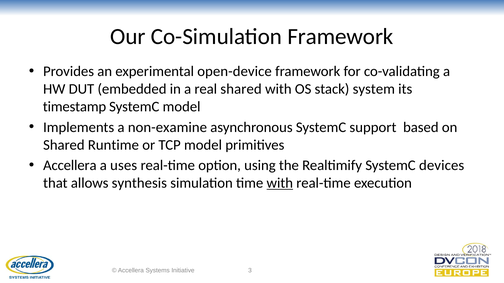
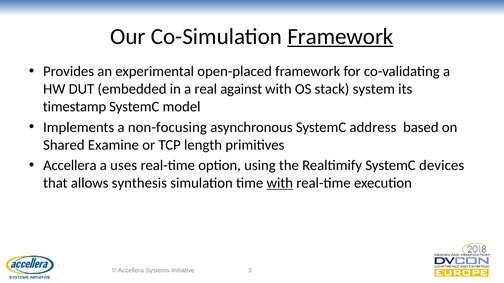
Framework underline: none -> present (340, 37)
open-device: open-device -> open-placed (235, 72)
real shared: shared -> against (241, 89)
non-examine: non-examine -> non-focusing (167, 127)
support: support -> address (373, 127)
Runtime: Runtime -> Examine (113, 145)
TCP model: model -> length (203, 145)
